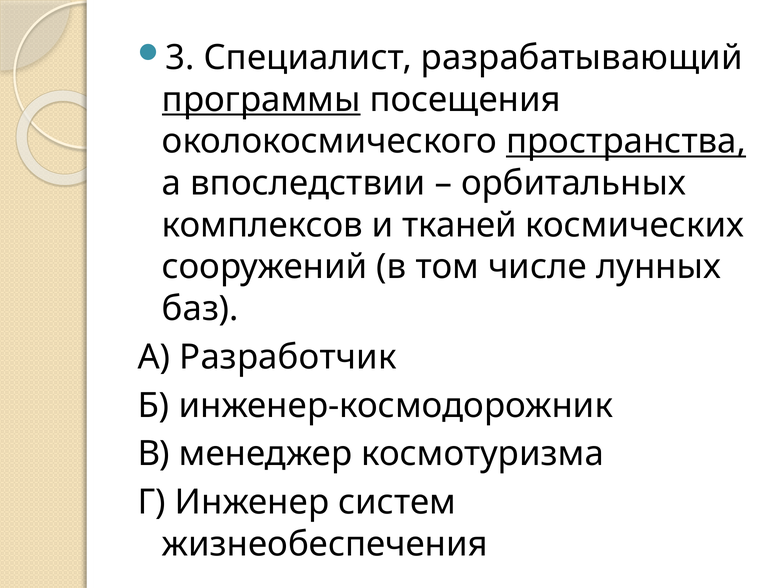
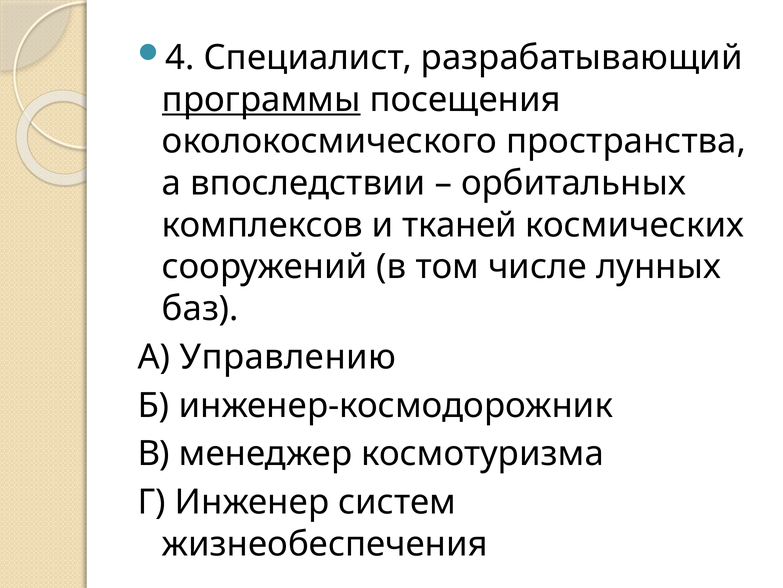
3: 3 -> 4 (180, 58)
пространства underline: present -> none (626, 141)
Разработчик: Разработчик -> Управлению (288, 357)
